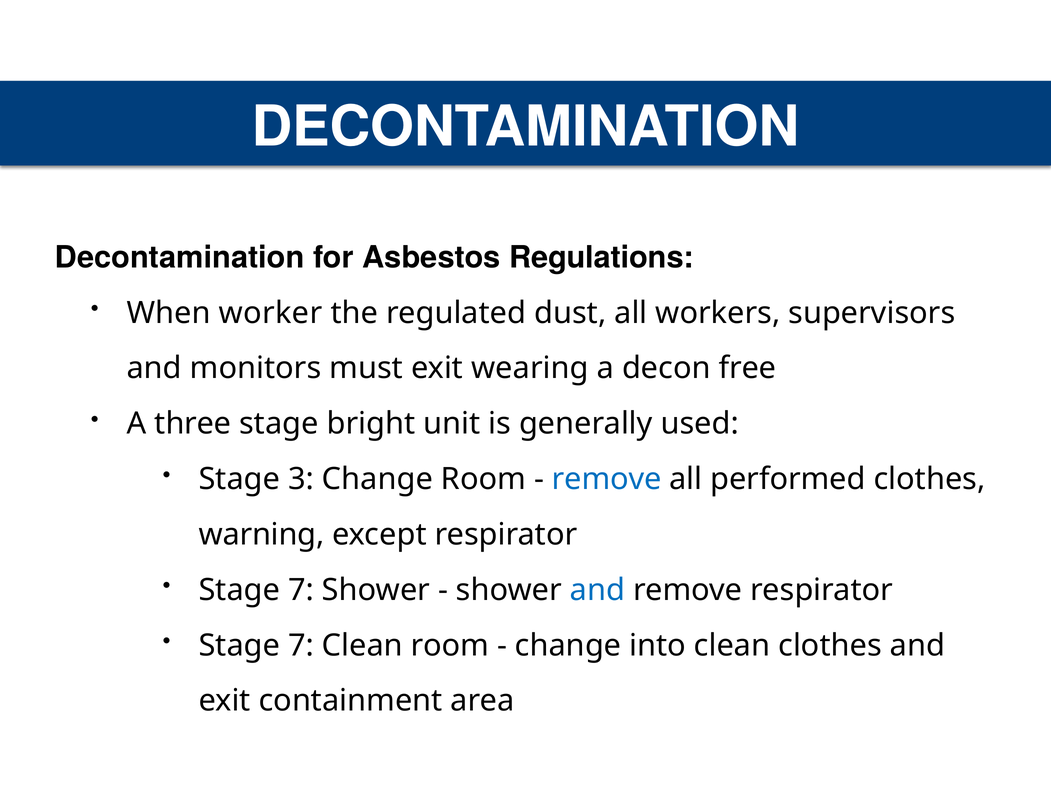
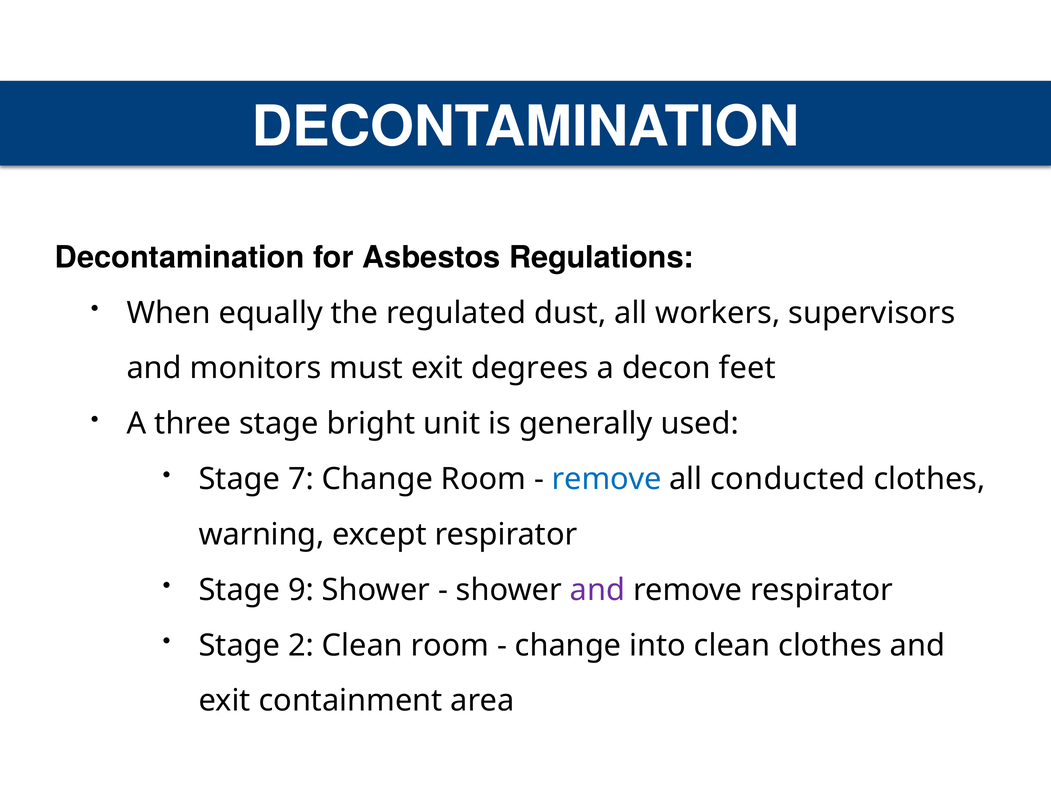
worker: worker -> equally (271, 313)
wearing: wearing -> degrees (530, 368)
free: free -> feet (747, 368)
3: 3 -> 7 (301, 479)
performed: performed -> conducted (788, 479)
7: 7 -> 9 (301, 590)
and colour: blue -> purple (598, 590)
7: 7 -> 2 (301, 646)
